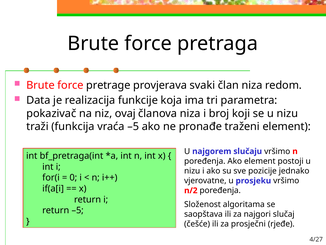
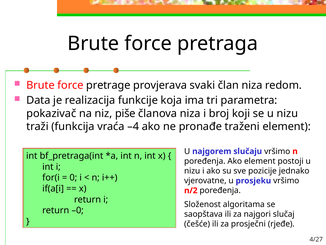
ovaj: ovaj -> piše (125, 113)
vraća –5: –5 -> –4 (133, 126)
return –5: –5 -> –0 (78, 210)
